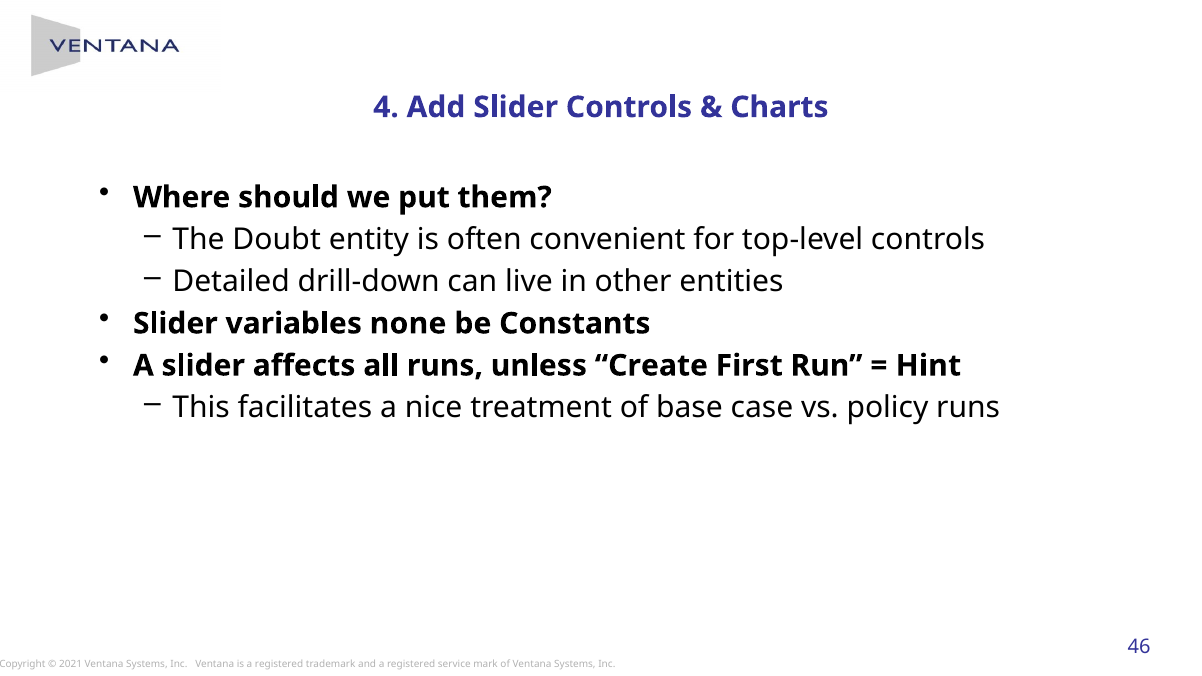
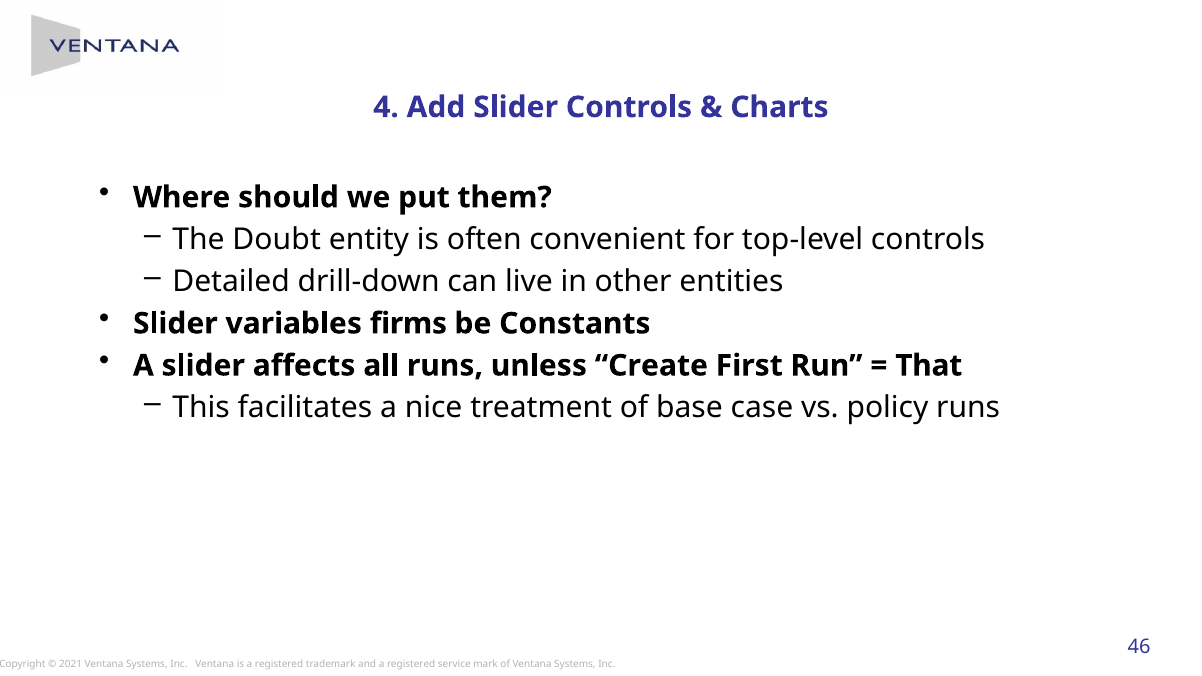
none: none -> firms (408, 324)
Hint: Hint -> That (929, 366)
